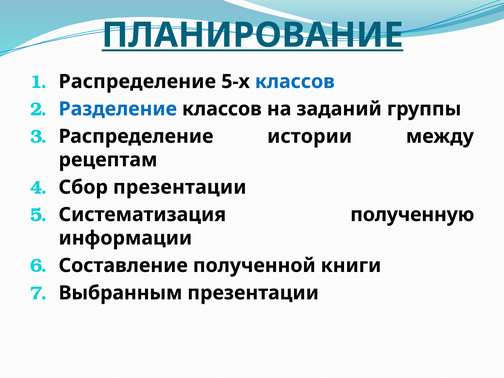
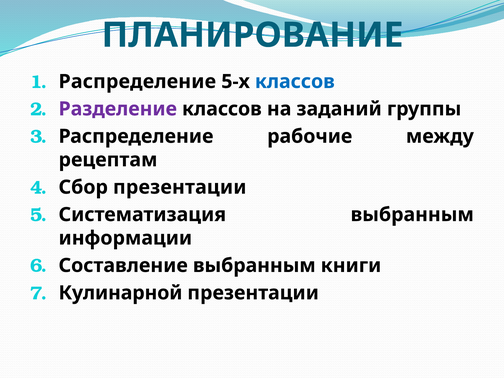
ПЛАНИРОВАНИЕ underline: present -> none (252, 35)
Разделение colour: blue -> purple (118, 109)
истории: истории -> рабочие (310, 136)
Систематизация полученную: полученную -> выбранным (412, 215)
Составление полученной: полученной -> выбранным (254, 265)
Выбранным: Выбранным -> Кулинарной (120, 293)
